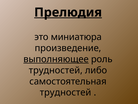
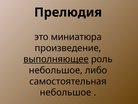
Прелюдия underline: present -> none (68, 12)
трудностей: трудностей -> небольшое (56, 70)
трудностей: трудностей -> небольшое (66, 92)
